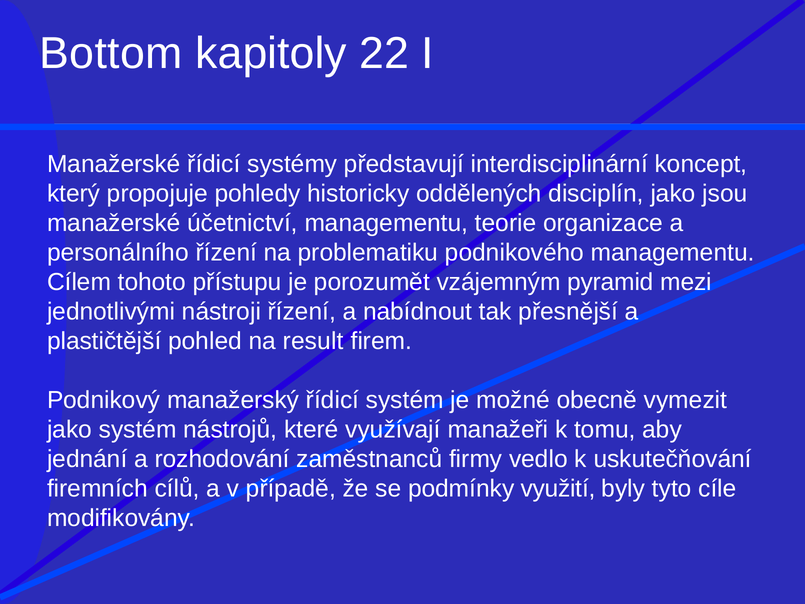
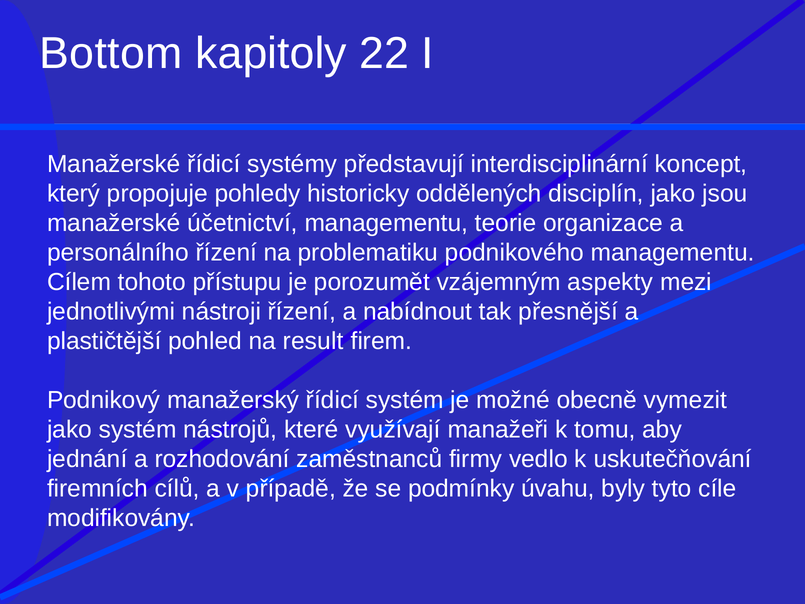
pyramid: pyramid -> aspekty (610, 282)
využití: využití -> úvahu (558, 489)
